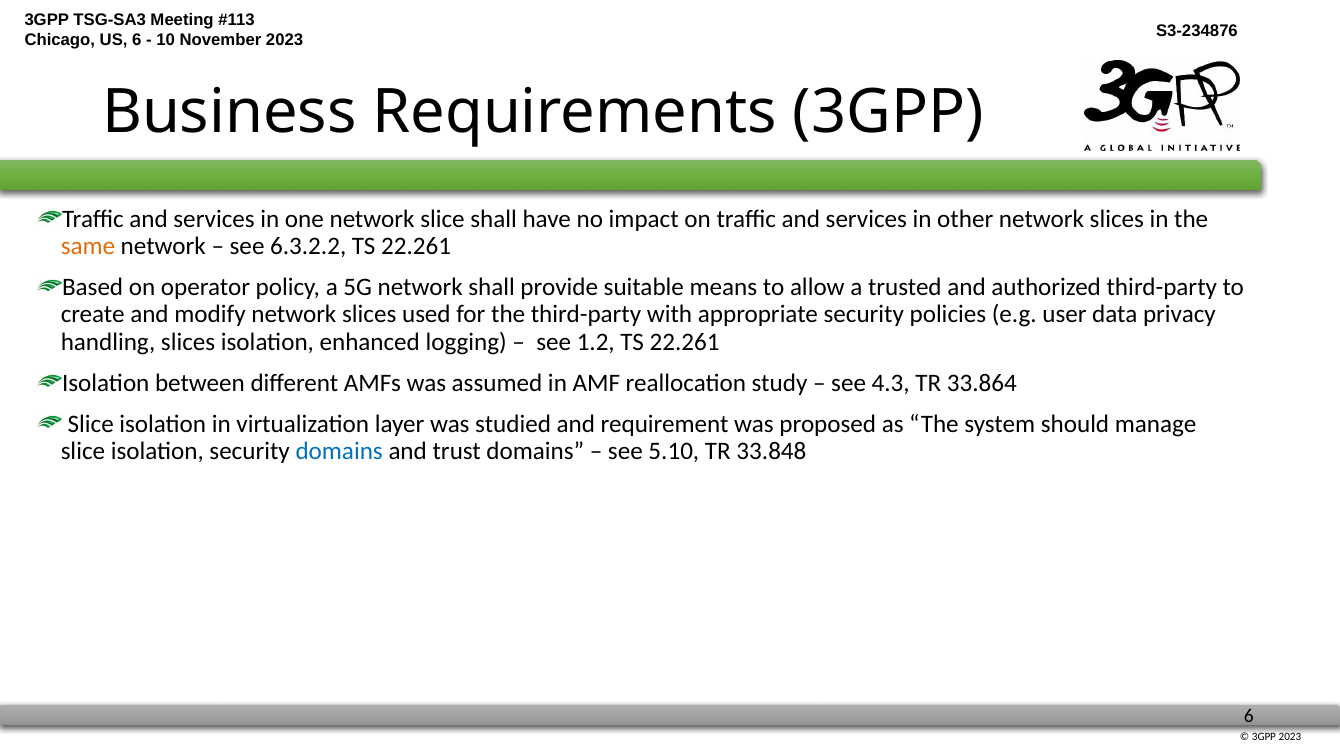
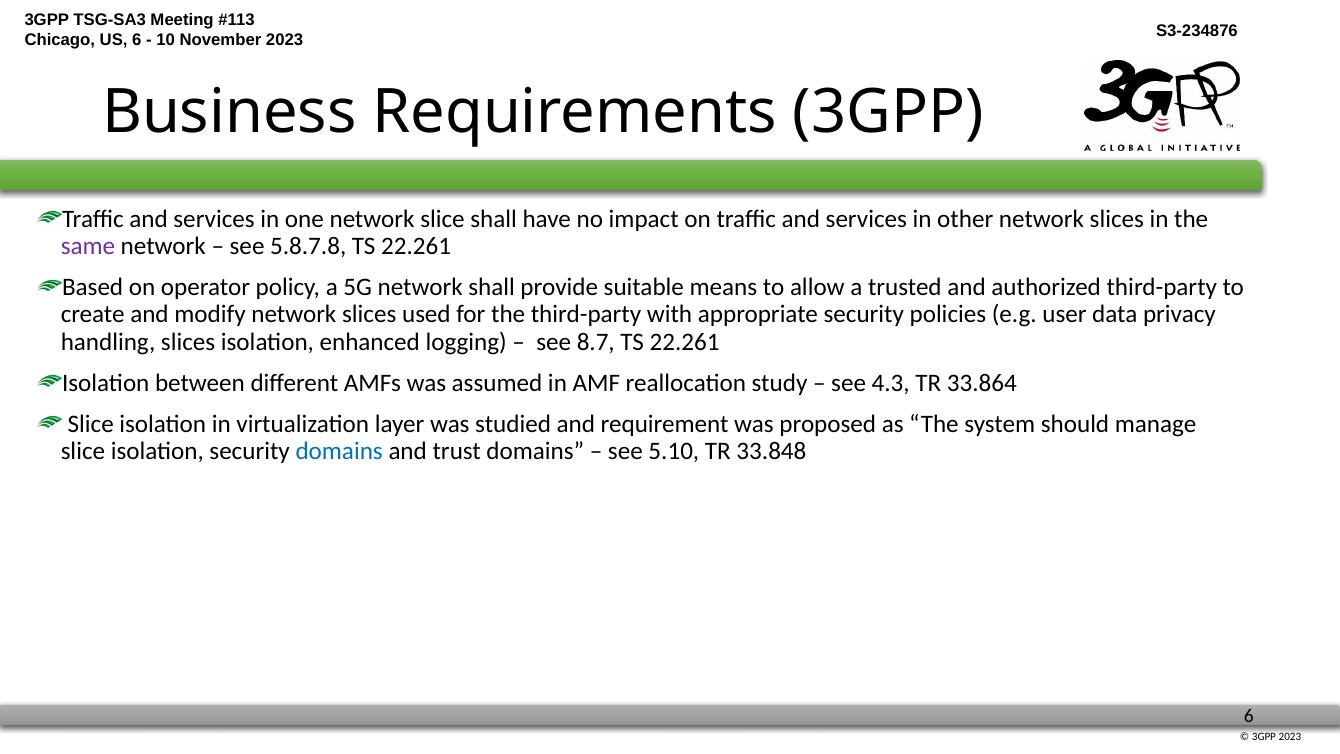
same colour: orange -> purple (88, 246)
6.3.2.2: 6.3.2.2 -> 5.8.7.8 (308, 246)
1.2: 1.2 -> 8.7 (596, 342)
